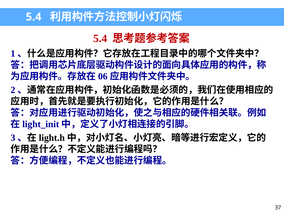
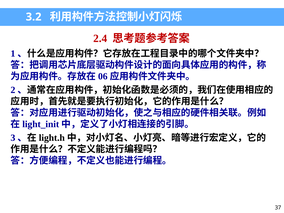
5.4: 5.4 -> 3.2 (34, 17)
5.4: 5.4 -> 2.4 (100, 38)
